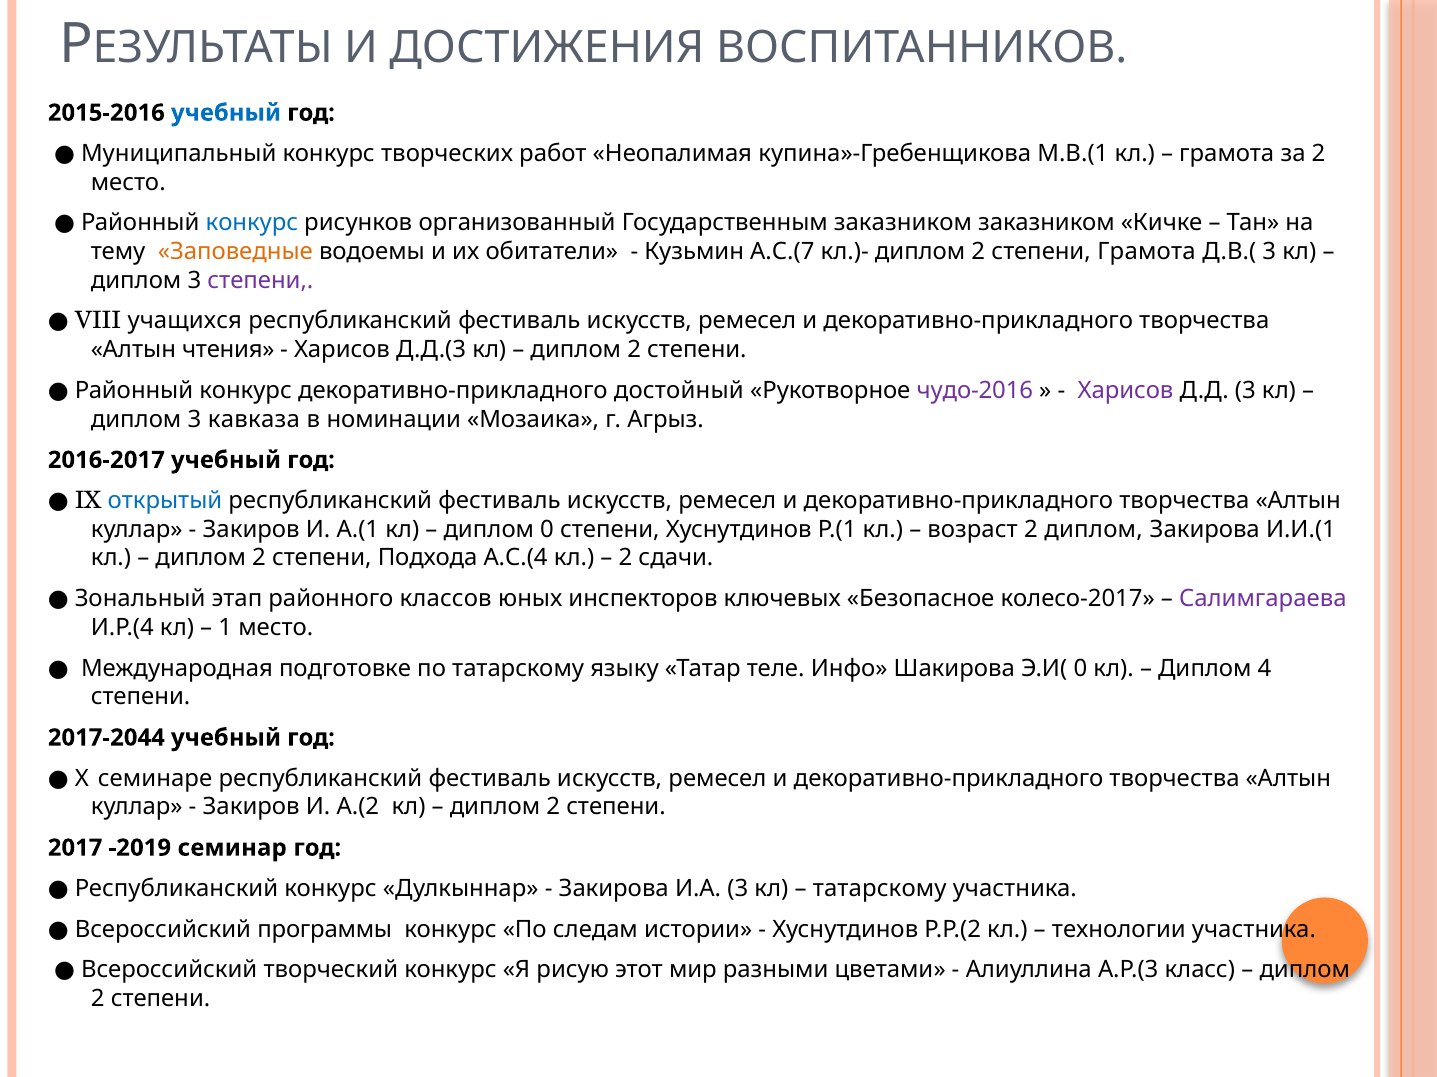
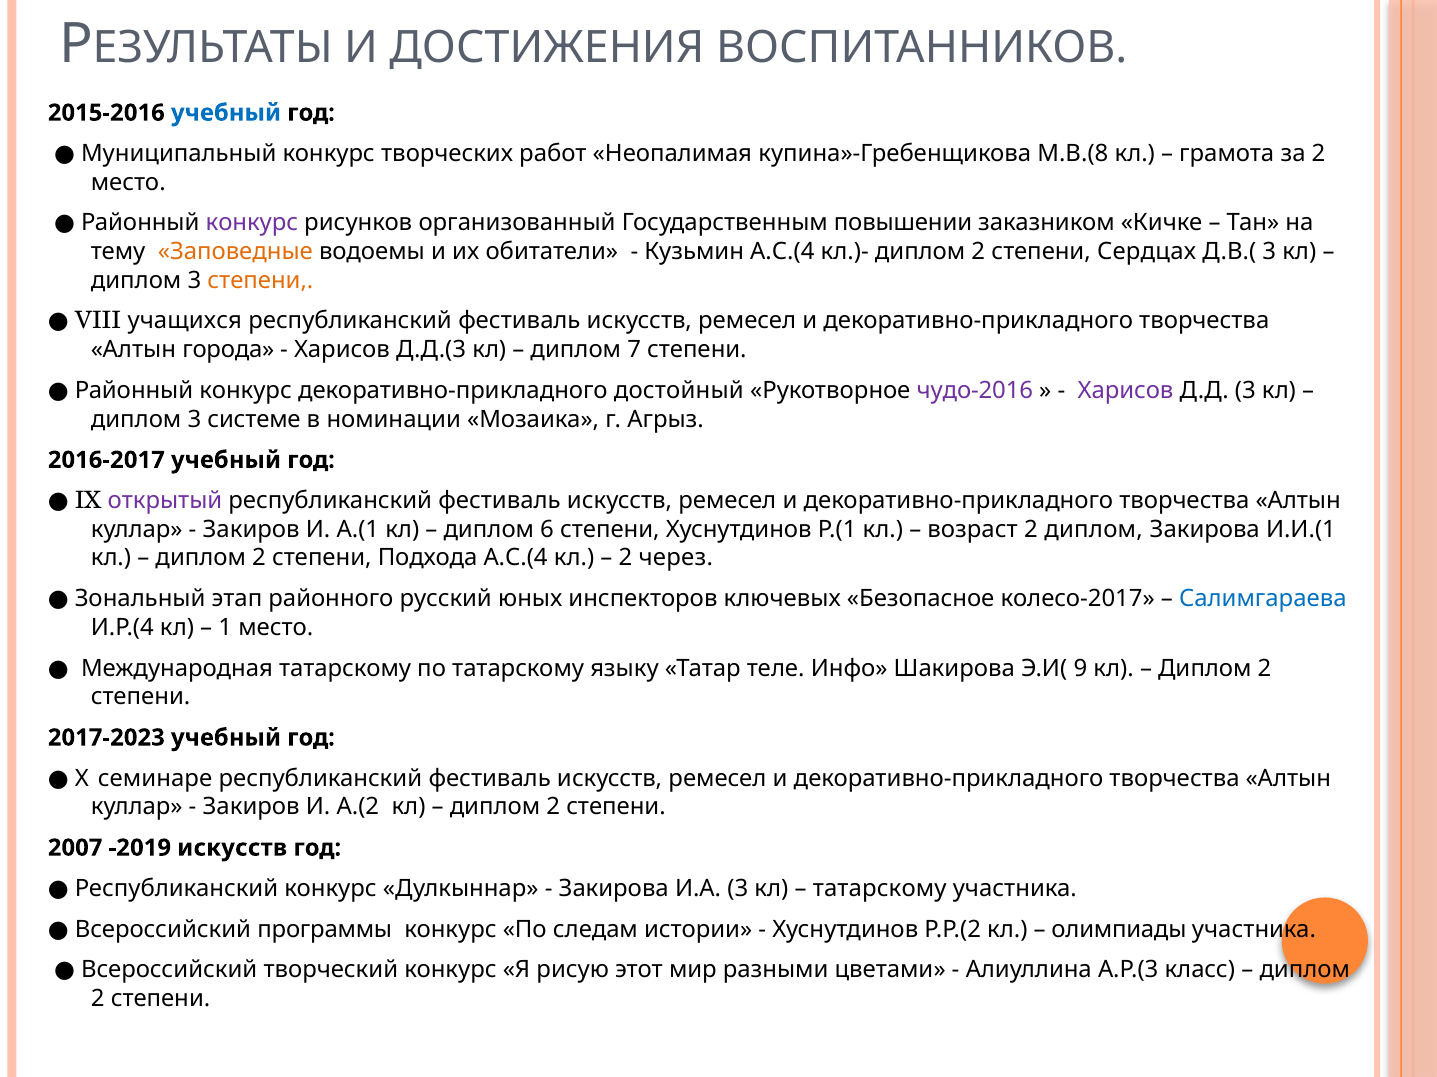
М.В.(1: М.В.(1 -> М.В.(8 (1073, 154)
конкурс colour: blue -> purple (252, 223)
Государственным заказником: заказником -> повышении (903, 223)
Кузьмин А.С.(7: А.С.(7 -> А.С.(4 (782, 252)
степени Грамота: Грамота -> Сердцах (1147, 252)
степени colour: purple -> orange (260, 281)
чтения: чтения -> города (228, 350)
2: 2 -> 7 (634, 350)
кавказа: кавказа -> системе (254, 420)
открытый colour: blue -> purple (165, 501)
диплом 0: 0 -> 6 (547, 530)
сдачи: сдачи -> через (676, 558)
классов: классов -> русский (446, 599)
Салимгараева colour: purple -> blue (1263, 599)
Международная подготовке: подготовке -> татарскому (345, 669)
Э.И( 0: 0 -> 9 (1080, 669)
4: 4 -> 2 (1265, 669)
2017-2044: 2017-2044 -> 2017-2023 (106, 738)
2017: 2017 -> 2007 (75, 848)
-2019 семинар: семинар -> искусств (232, 848)
технологии: технологии -> олимпиады (1119, 930)
